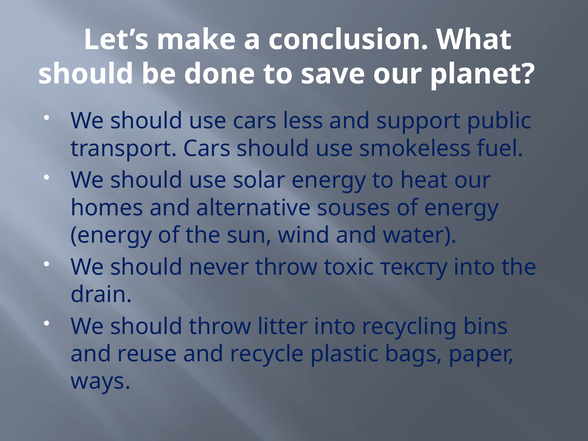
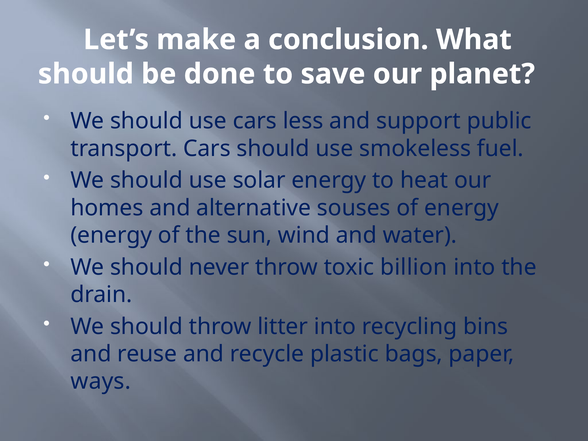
тексту: тексту -> billion (414, 267)
